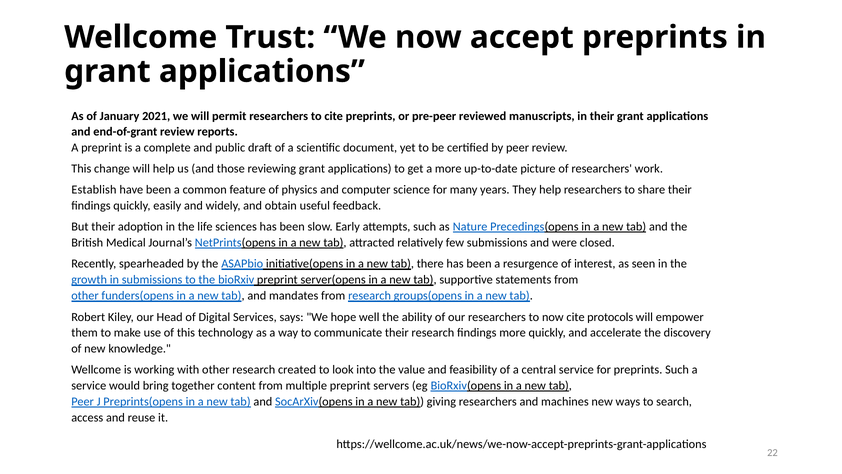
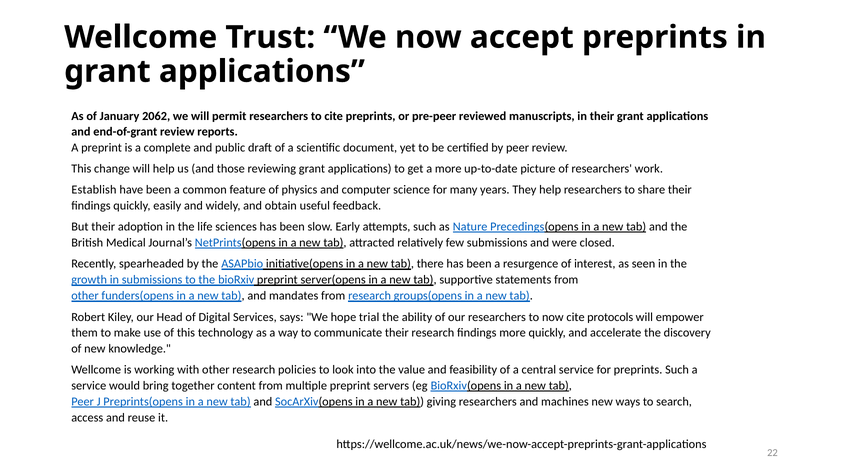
2021: 2021 -> 2062 (156, 116)
well: well -> trial (369, 317)
created: created -> policies (297, 369)
